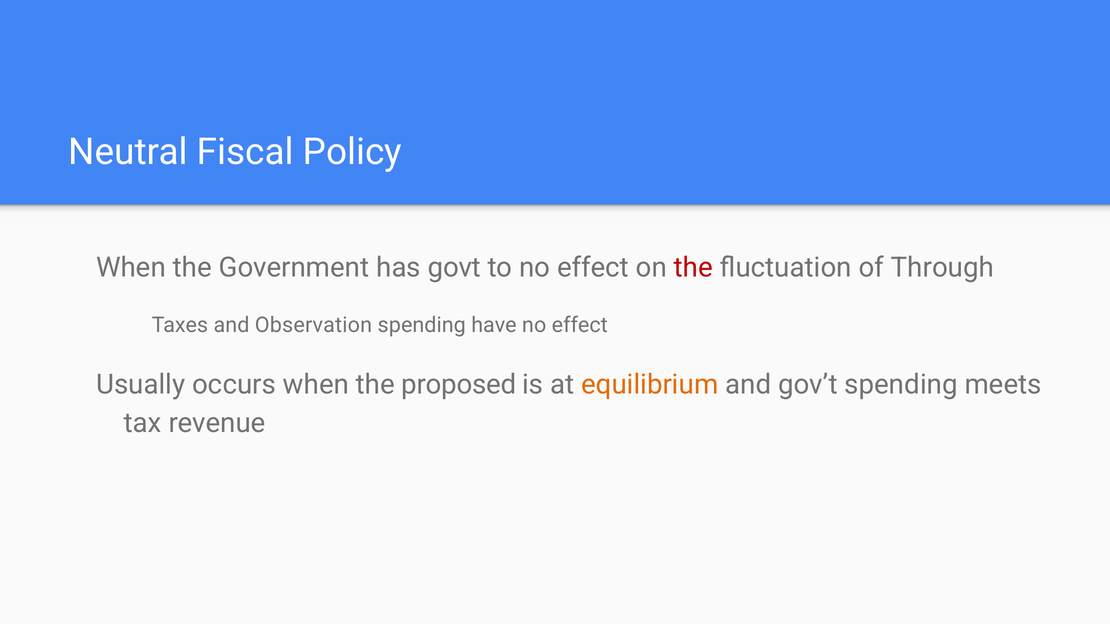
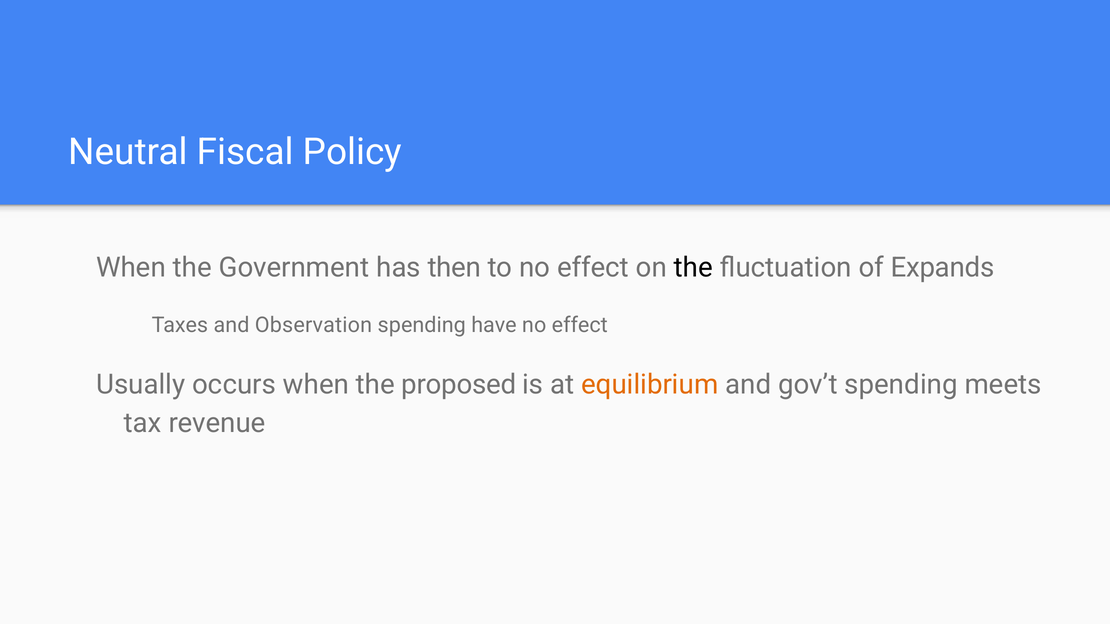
govt: govt -> then (454, 268)
the colour: red -> black (693, 268)
Through: Through -> Expands (943, 268)
